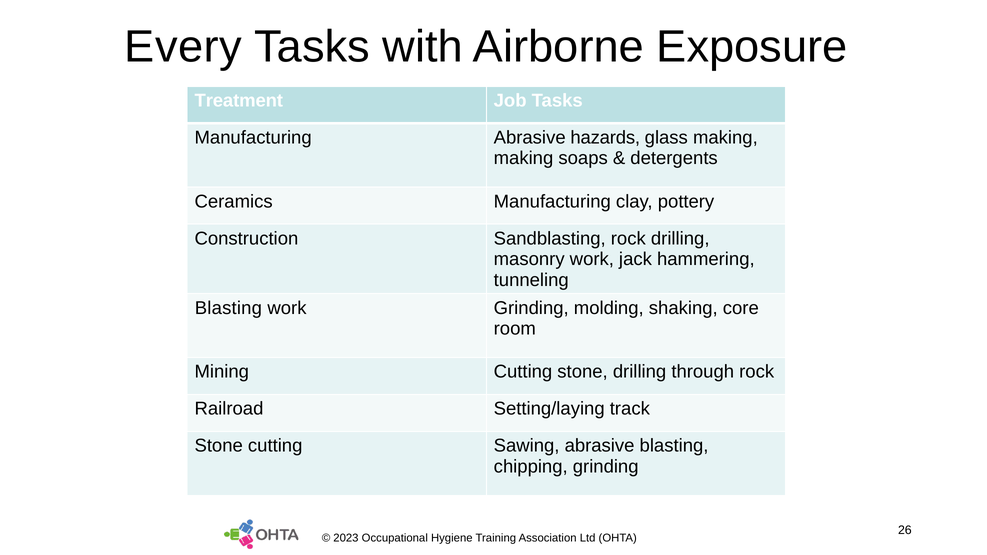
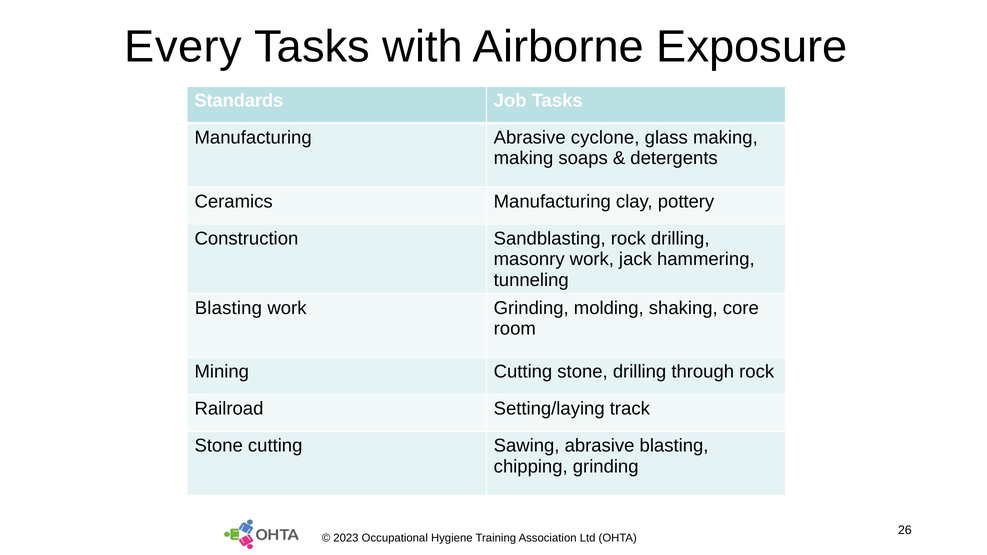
Treatment: Treatment -> Standards (239, 101)
hazards: hazards -> cyclone (605, 138)
